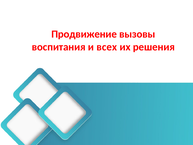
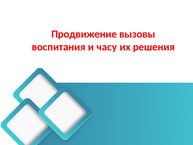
всех: всех -> часу (107, 47)
